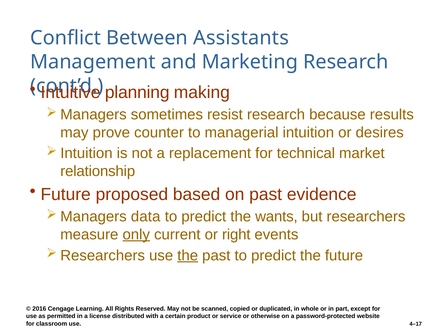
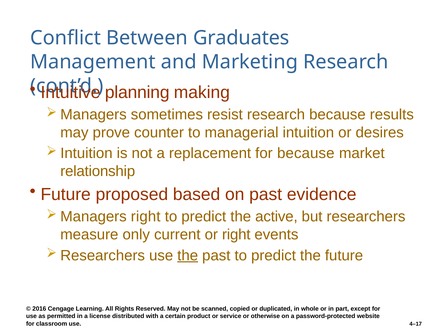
Assistants: Assistants -> Graduates (241, 38)
for technical: technical -> because (306, 153)
data: data -> right (146, 217)
wants: wants -> active (276, 217)
only underline: present -> none (136, 235)
